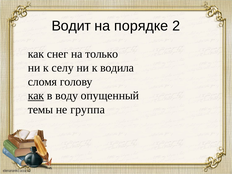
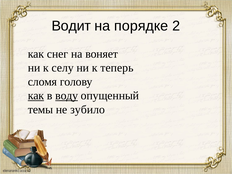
только: только -> воняет (102, 54)
водила: водила -> теперь (117, 68)
воду underline: none -> present (67, 96)
группа: группа -> зубило (88, 110)
